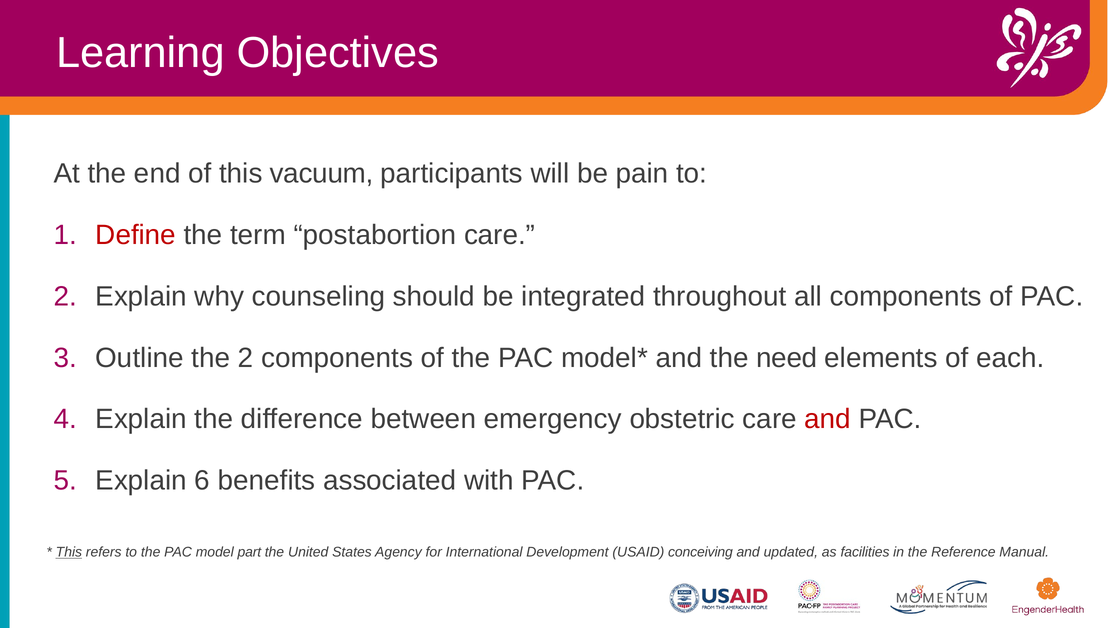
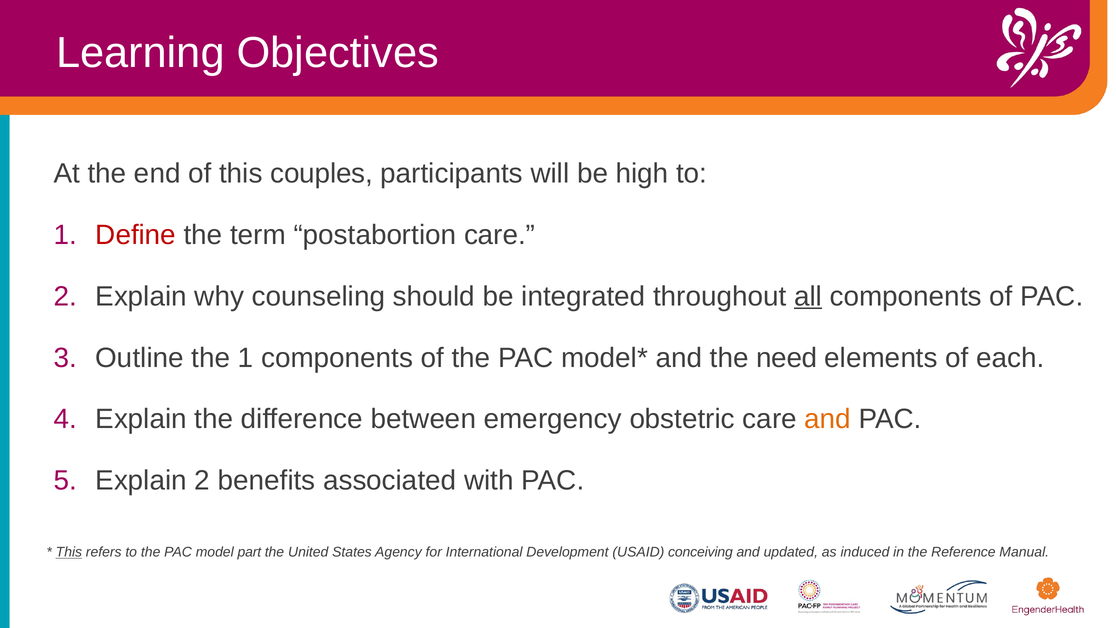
vacuum: vacuum -> couples (322, 174)
pain: pain -> high (642, 174)
all underline: none -> present (808, 296)
the 2: 2 -> 1 (246, 358)
and colour: red -> orange (828, 419)
Explain 6: 6 -> 2 (202, 480)
facilities: facilities -> induced (865, 552)
